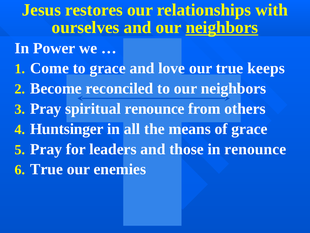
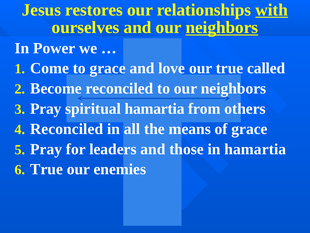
with underline: none -> present (272, 10)
keeps: keeps -> called (266, 68)
spiritual renounce: renounce -> hamartia (155, 109)
Huntsinger: Huntsinger -> Reconciled (67, 129)
in renounce: renounce -> hamartia (255, 149)
